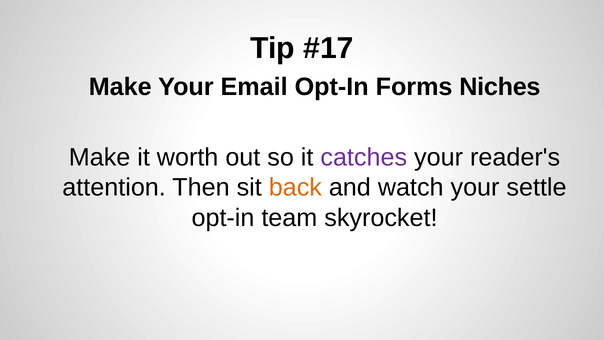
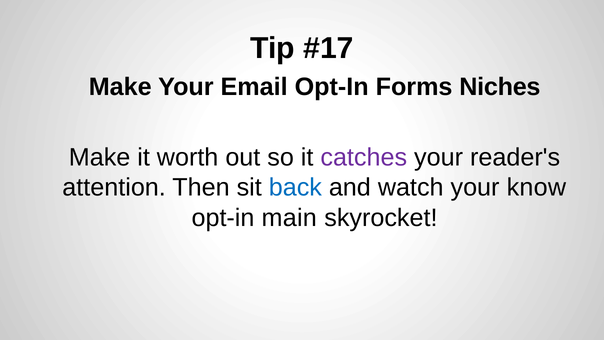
back colour: orange -> blue (295, 187)
settle: settle -> know (536, 187)
team: team -> main (289, 218)
